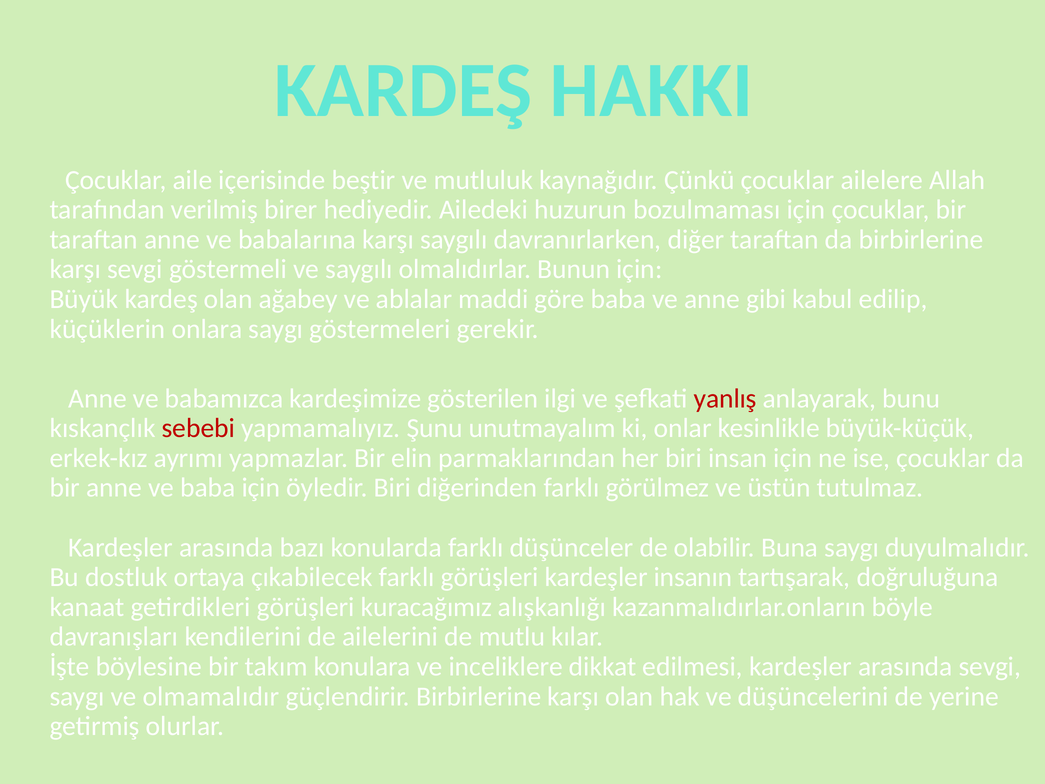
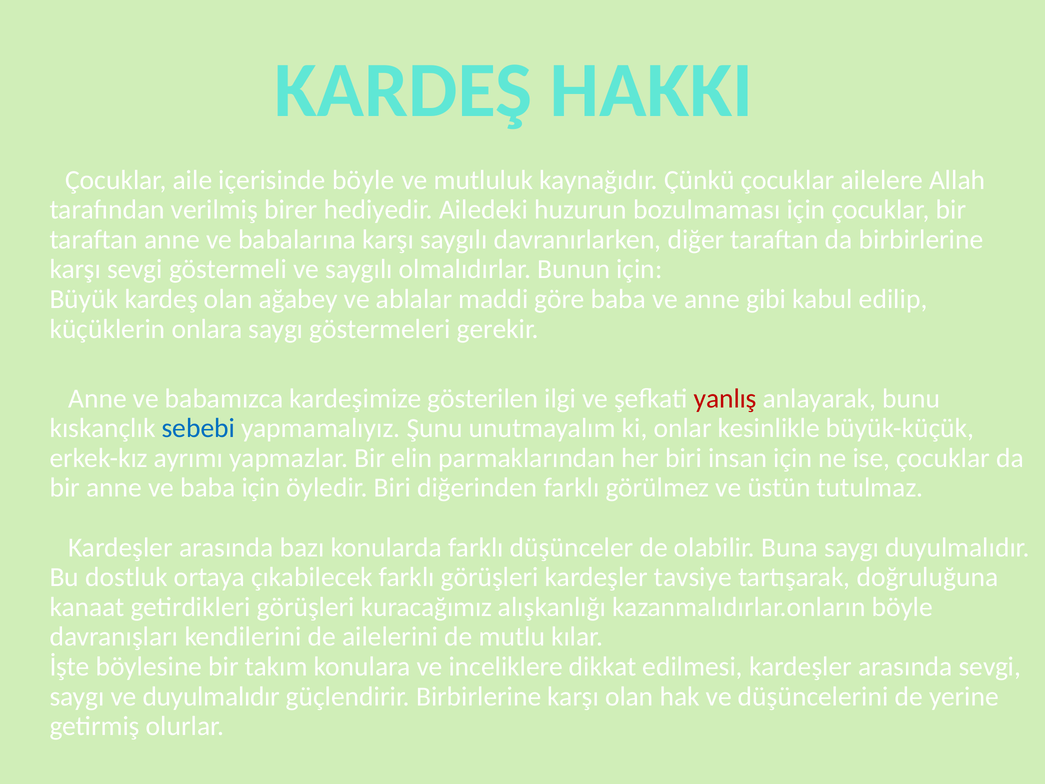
içerisinde beştir: beştir -> böyle (363, 180)
sebebi colour: red -> blue (198, 428)
insanın: insanın -> tavsiye (693, 577)
ve olmamalıdır: olmamalıdır -> duyulmalıdır (211, 696)
